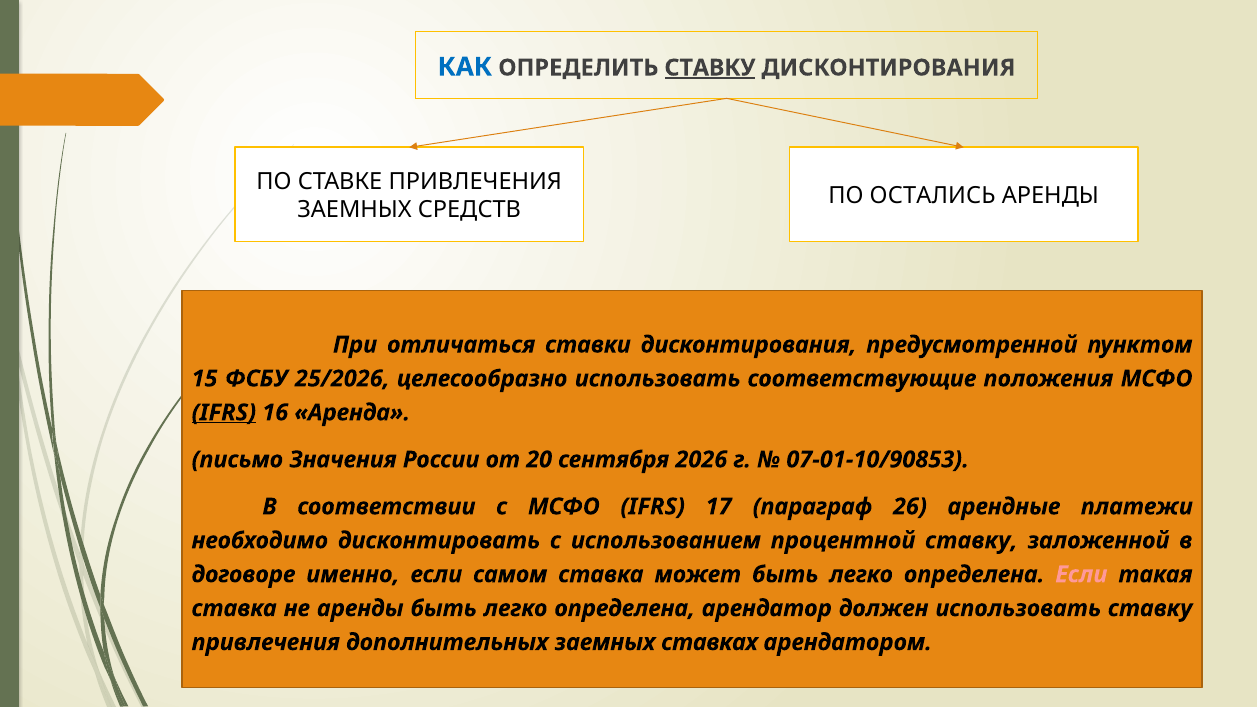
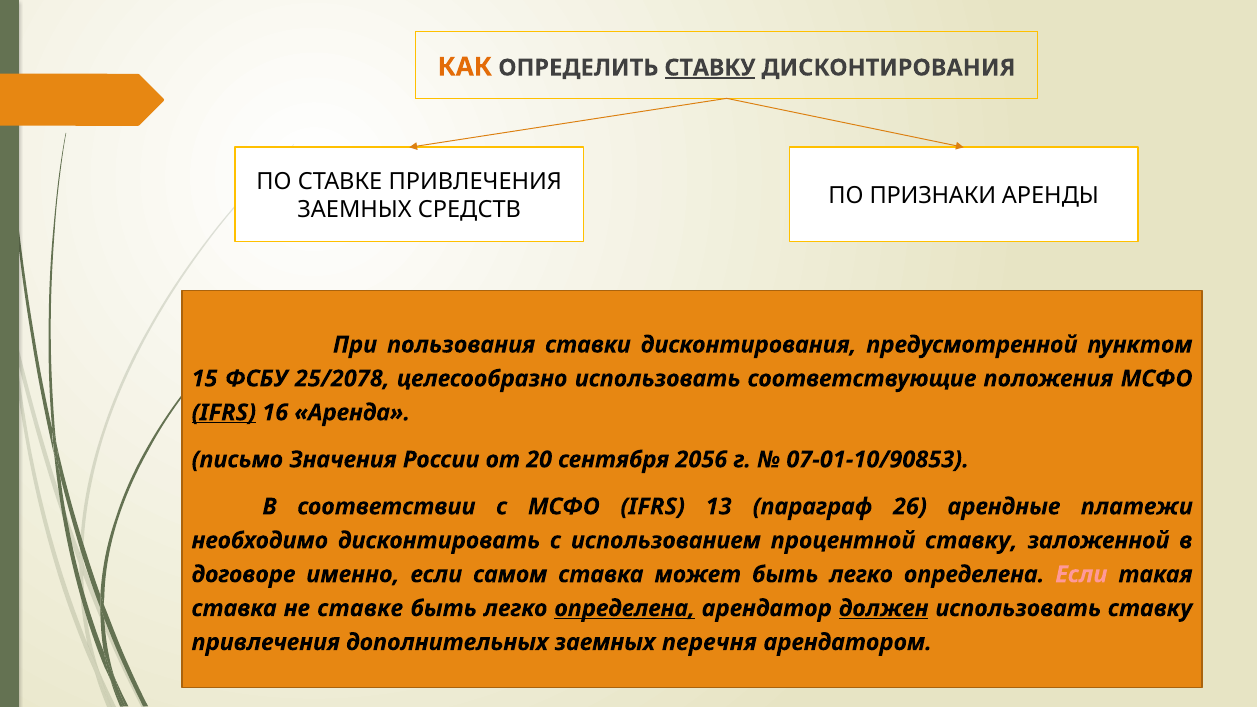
КАК colour: blue -> orange (465, 67)
ОСТАЛИСЬ: ОСТАЛИСЬ -> ПРИЗНАКИ (933, 196)
отличаться: отличаться -> пользования (461, 345)
25/2026: 25/2026 -> 25/2078 (342, 379)
2026: 2026 -> 2056 (701, 460)
17: 17 -> 13 (719, 507)
не аренды: аренды -> ставке (360, 608)
определена underline: none -> present (625, 608)
должен underline: none -> present (884, 608)
ставках: ставках -> перечня (709, 642)
